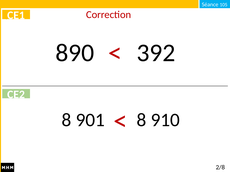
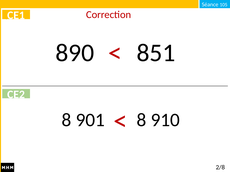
392: 392 -> 851 (156, 53)
